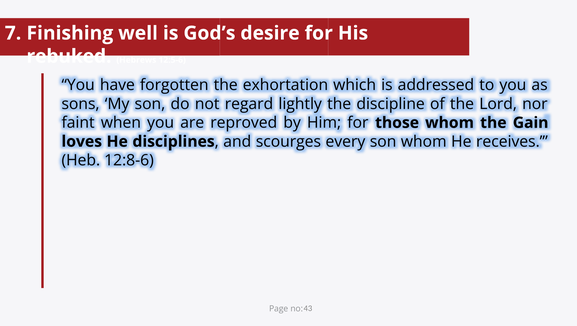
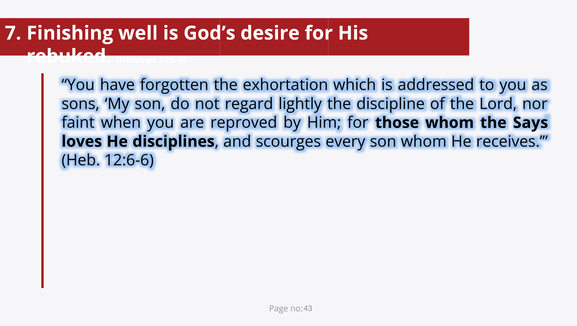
Gain: Gain -> Says (531, 122)
12:8-6: 12:8-6 -> 12:6-6 (129, 160)
